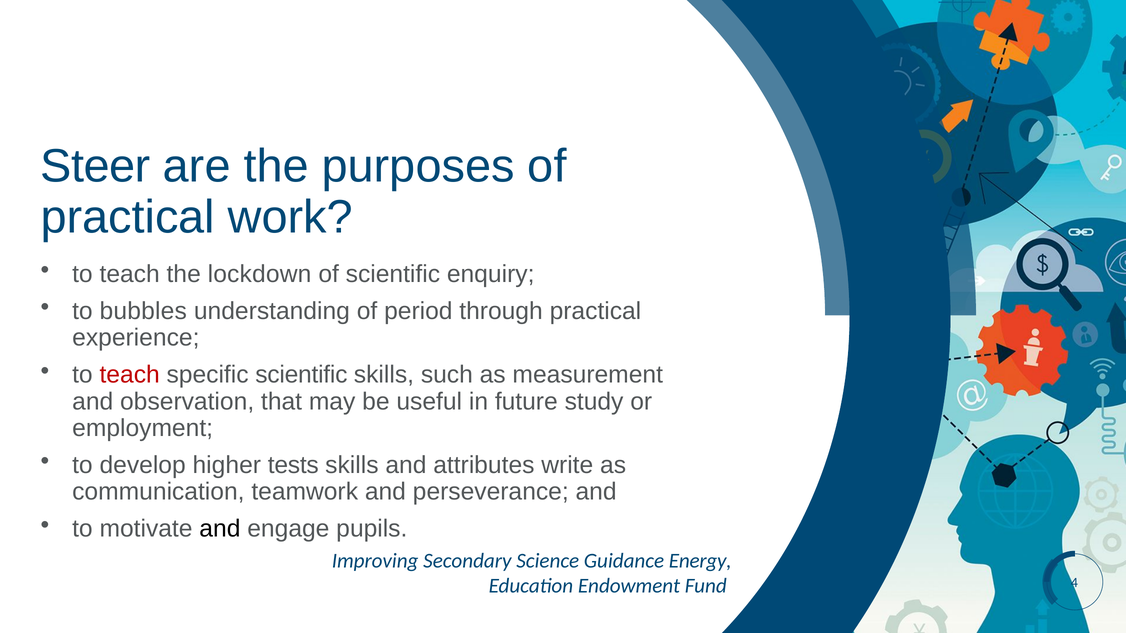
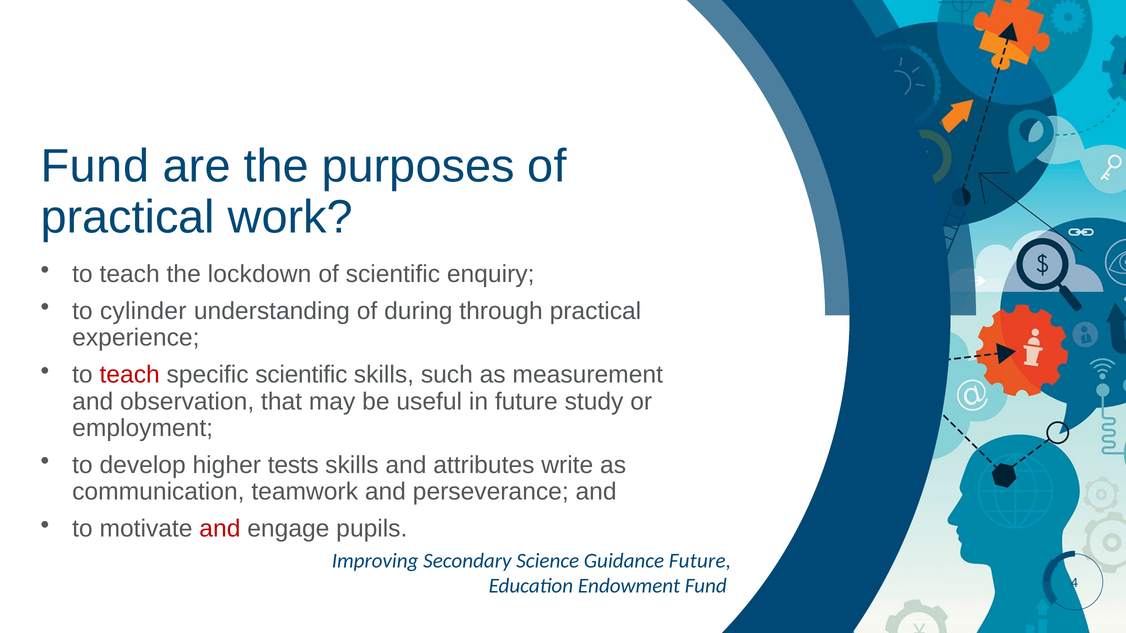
Steer: Steer -> Fund (95, 167)
bubbles: bubbles -> cylinder (143, 311)
period: period -> during (418, 311)
and colour: black -> red (220, 529)
Guidance Energy: Energy -> Future (700, 561)
